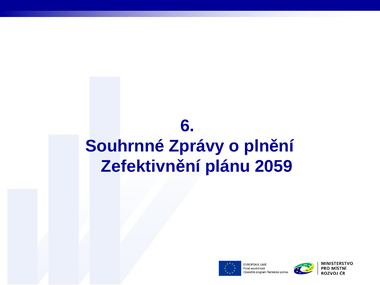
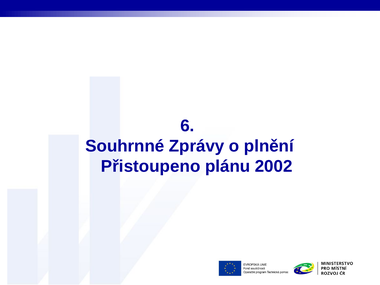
Zefektivnění: Zefektivnění -> Přistoupeno (151, 166)
2059: 2059 -> 2002 (274, 166)
